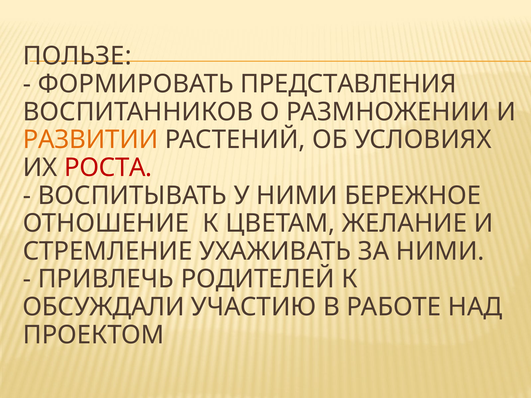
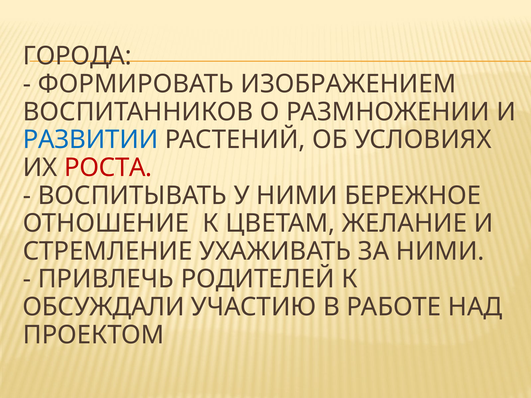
ПОЛЬЗЕ: ПОЛЬЗЕ -> ГОРОДА (77, 56)
ПРЕДСТАВЛЕНИЯ: ПРЕДСТАВЛЕНИЯ -> ИЗОБРАЖЕНИЕМ (348, 84)
РАЗВИТИИ colour: orange -> blue (91, 140)
